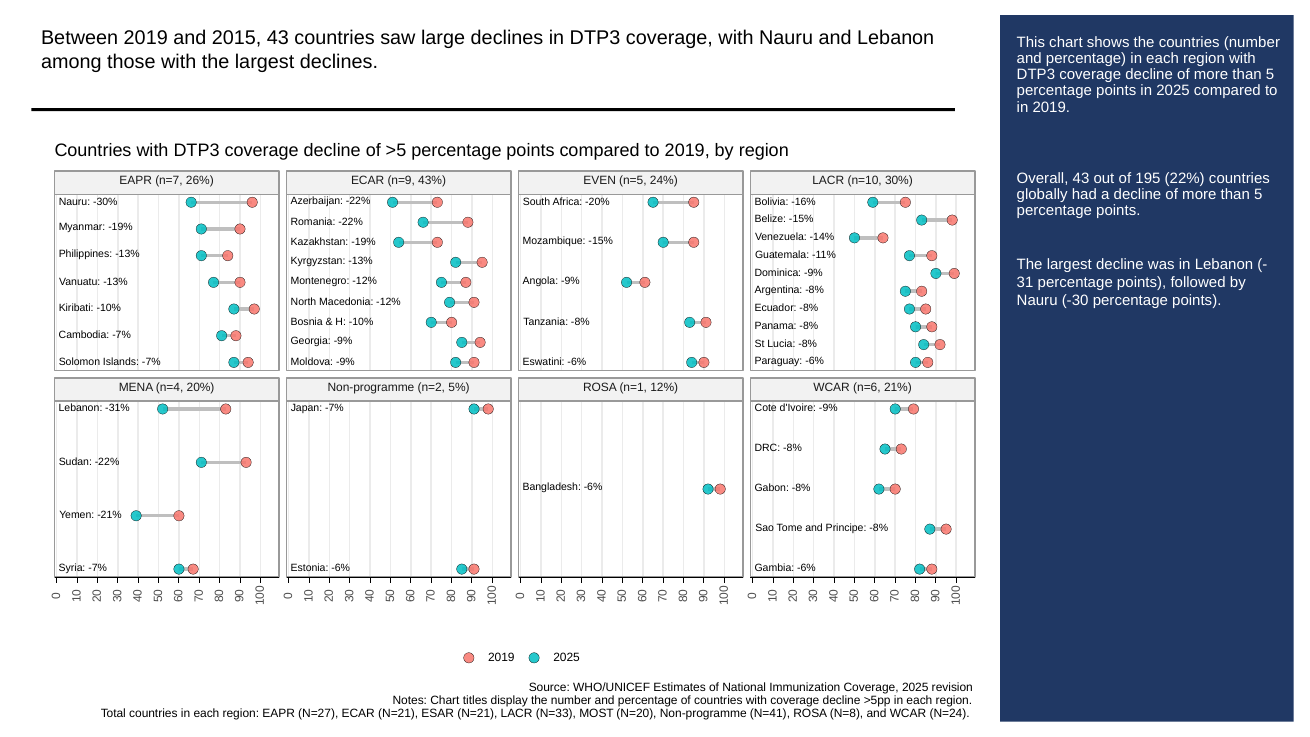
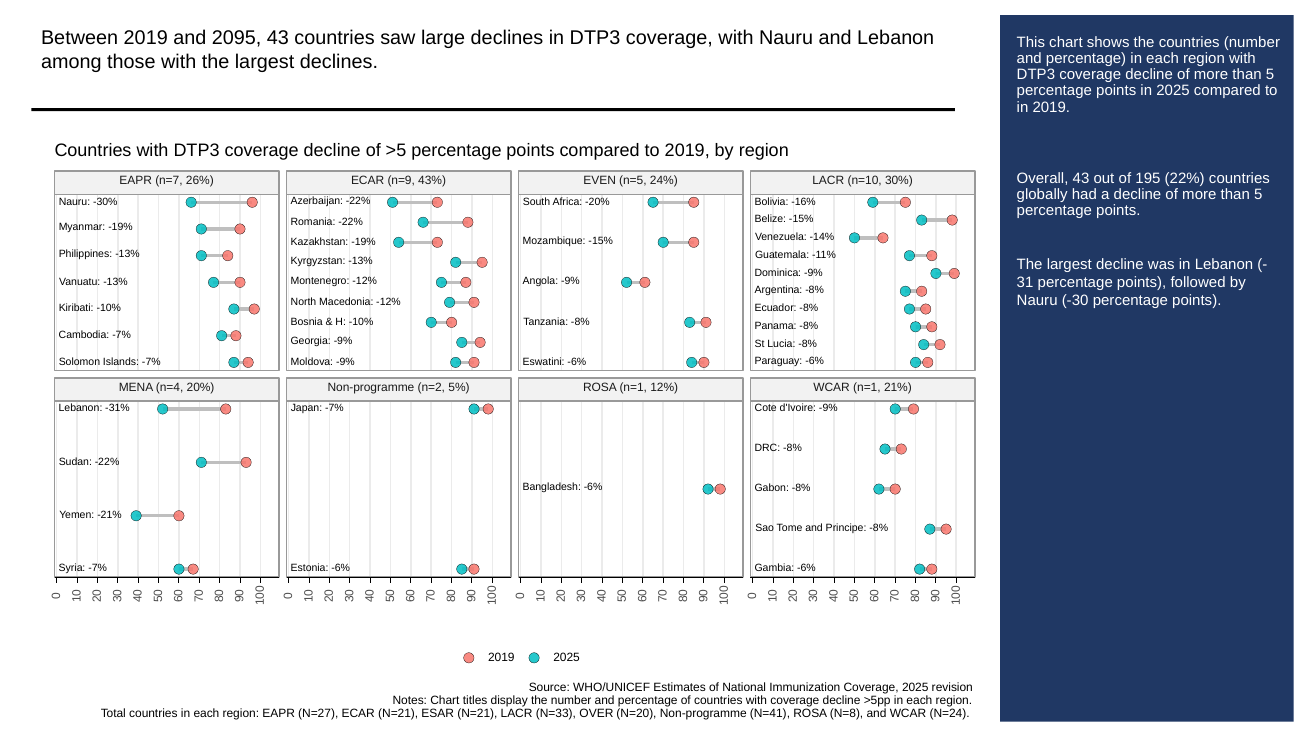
2015: 2015 -> 2095 (237, 38)
WCAR n=6: n=6 -> n=1 (867, 388)
MOST: MOST -> OVER (596, 713)
